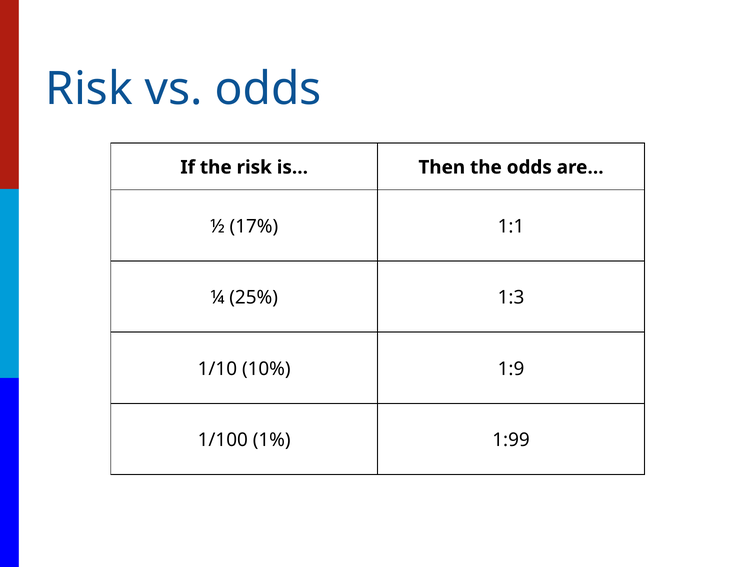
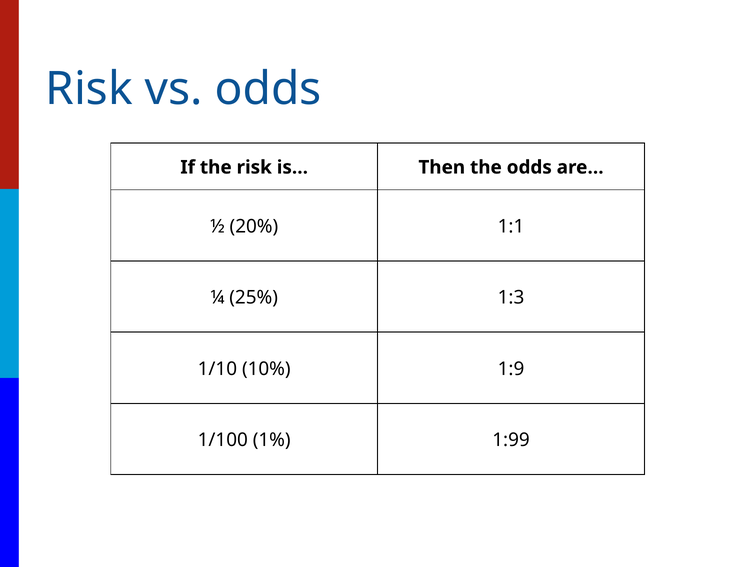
17%: 17% -> 20% (254, 226)
